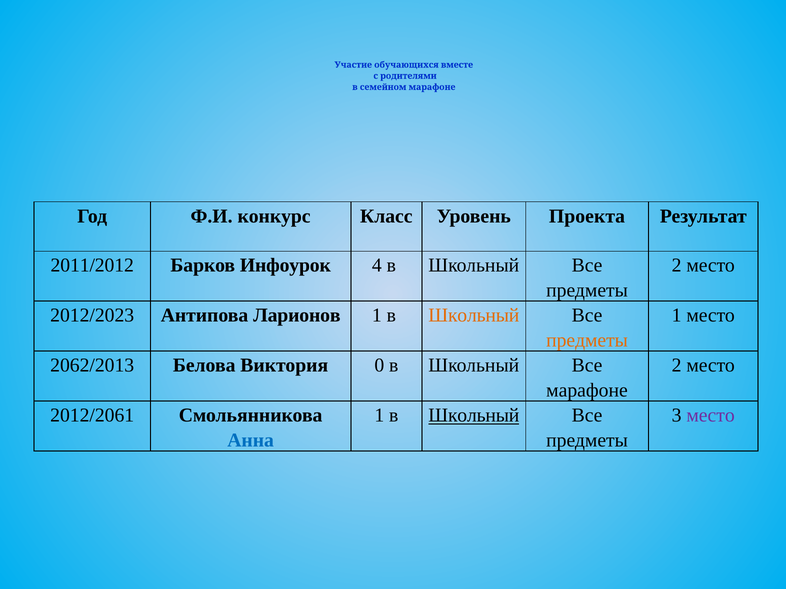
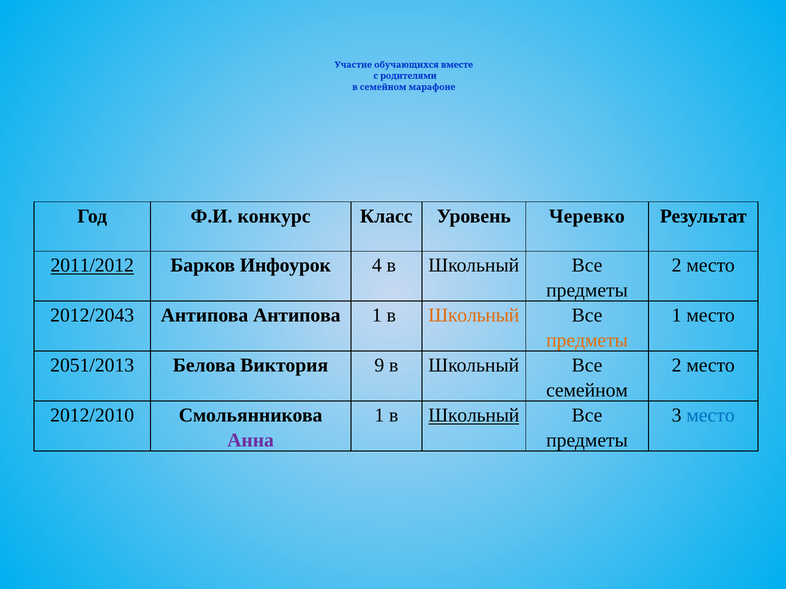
Проекта: Проекта -> Черевко (587, 216)
2011/2012 underline: none -> present (92, 266)
2012/2023: 2012/2023 -> 2012/2043 (92, 316)
Антипова Ларионов: Ларионов -> Антипова (297, 316)
2062/2013: 2062/2013 -> 2051/2013 (92, 366)
0: 0 -> 9 (379, 366)
марафоне: марафоне -> семейном (587, 391)
2012/2061: 2012/2061 -> 2012/2010 (92, 416)
место colour: purple -> blue (711, 416)
Анна colour: blue -> purple (251, 441)
